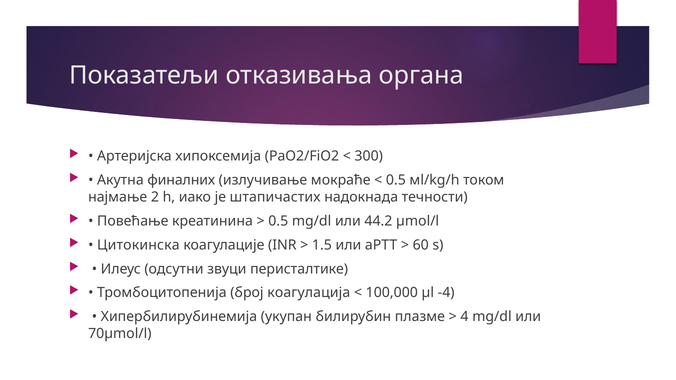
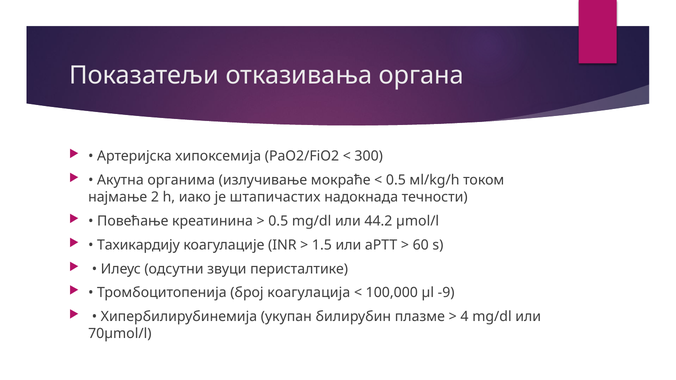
финалних: финалних -> органима (181, 180)
Цитокинска: Цитокинска -> Тахикардију (138, 245)
-4: -4 -> -9 (446, 293)
